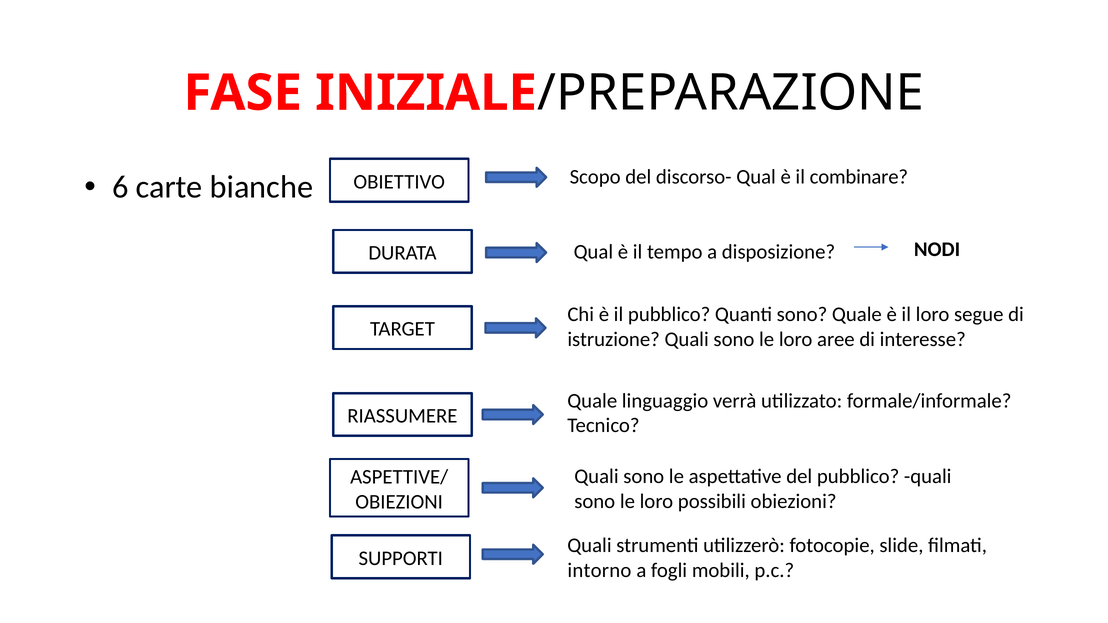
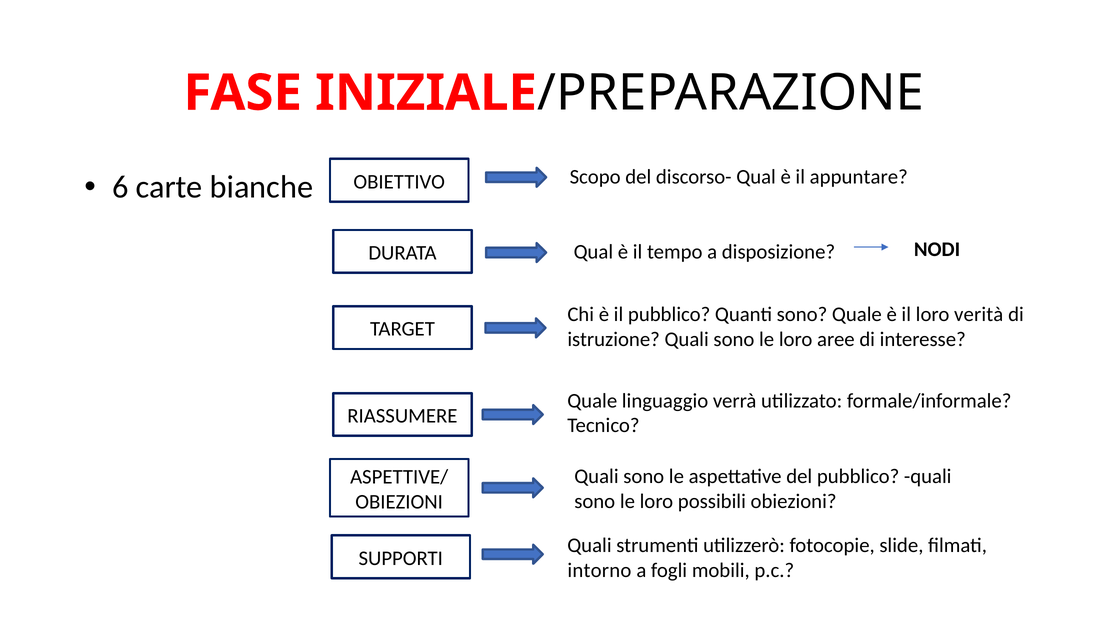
combinare: combinare -> appuntare (859, 177)
segue: segue -> verità (979, 315)
